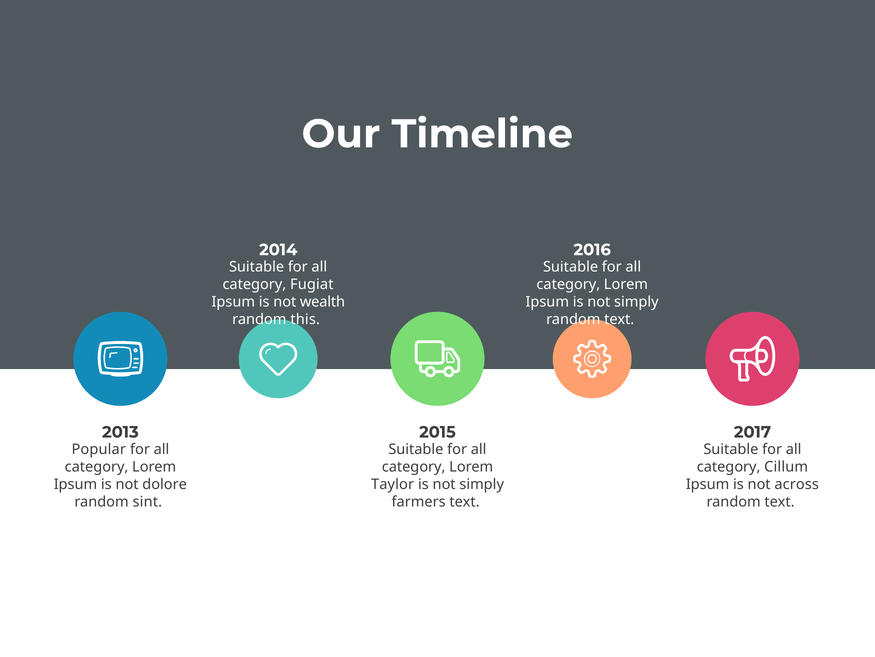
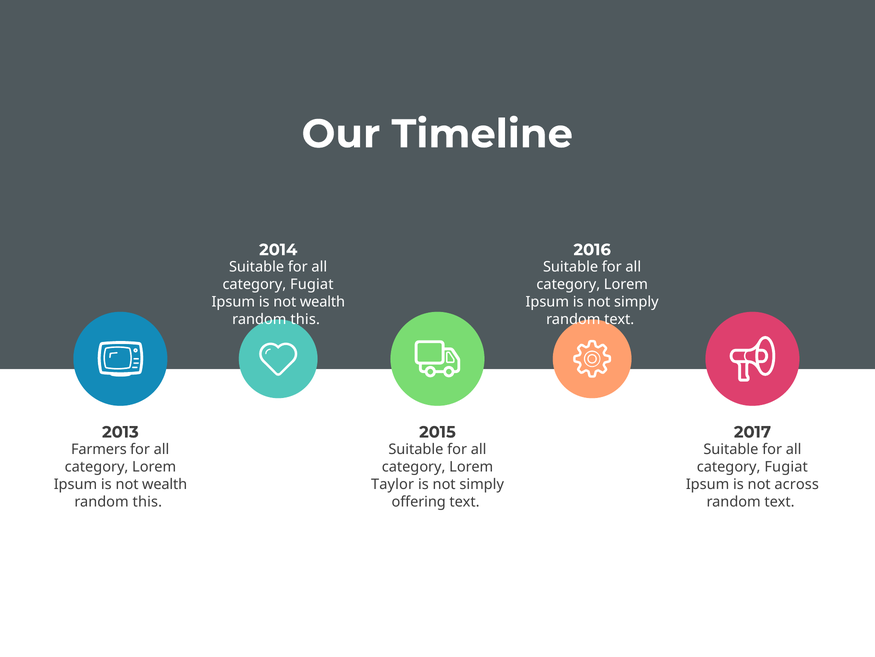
Popular: Popular -> Farmers (99, 449)
Cillum: Cillum -> Fugiat (786, 466)
dolore: dolore -> wealth (165, 484)
sint: sint -> this (147, 501)
farmers: farmers -> offering (419, 501)
